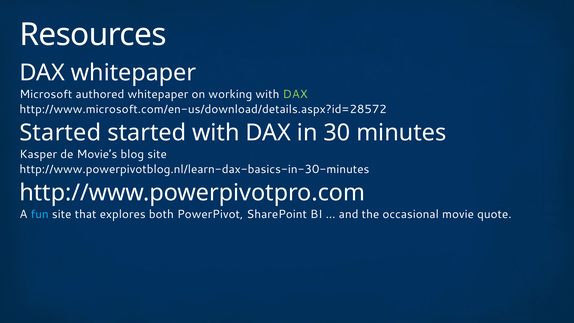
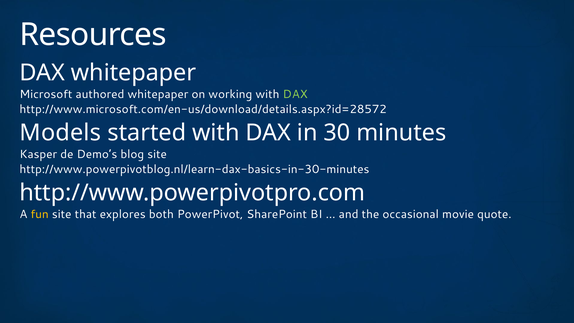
Started: Started -> Models (60, 133)
Movie’s: Movie’s -> Demo’s (97, 154)
fun colour: light blue -> yellow (40, 214)
